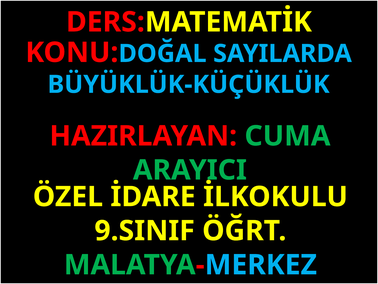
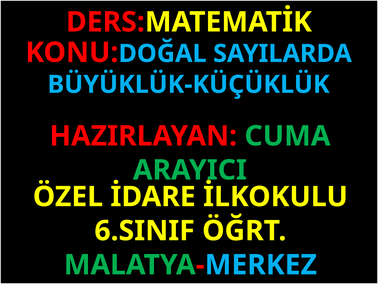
9.SINIF: 9.SINIF -> 6.SINIF (145, 230)
